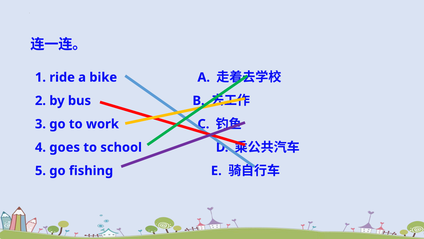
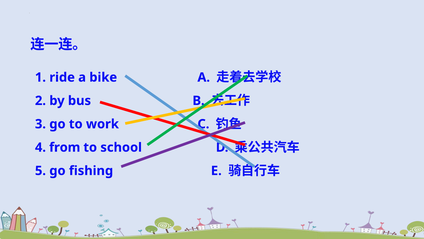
goes: goes -> from (65, 147)
